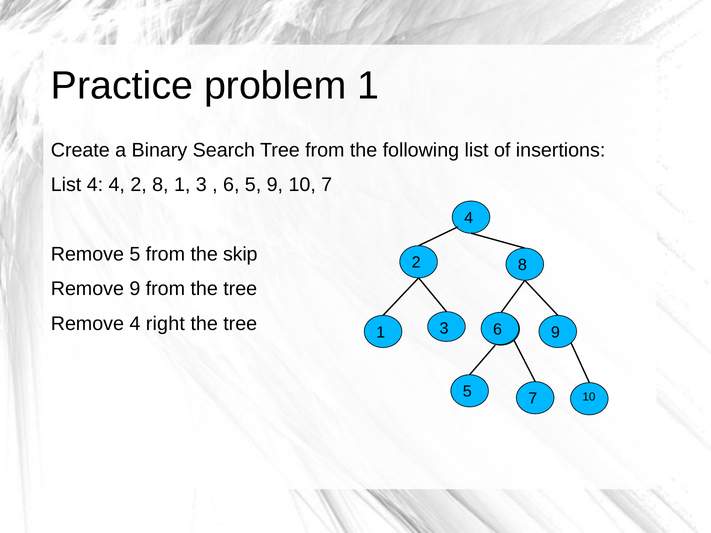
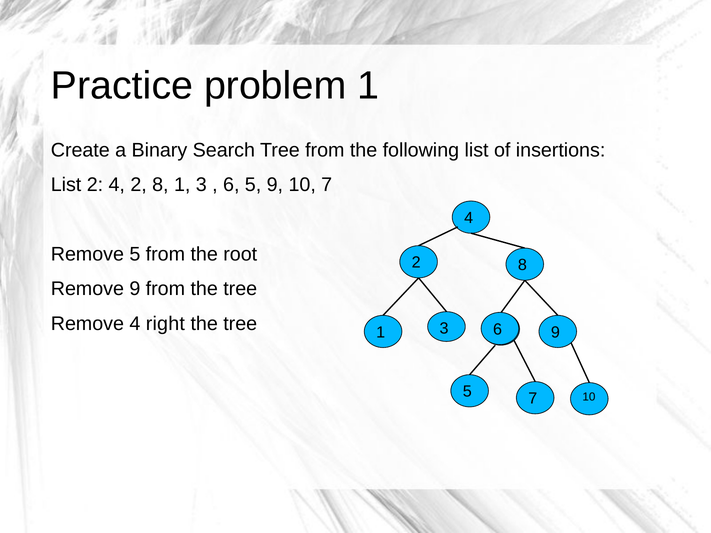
List 4: 4 -> 2 (95, 185)
skip: skip -> root (240, 254)
